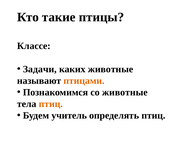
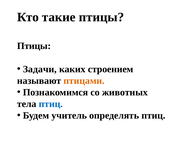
Классе: Классе -> Птицы (34, 46)
каких животные: животные -> строением (111, 69)
со животные: животные -> животных (125, 93)
птиц colour: orange -> blue (51, 104)
